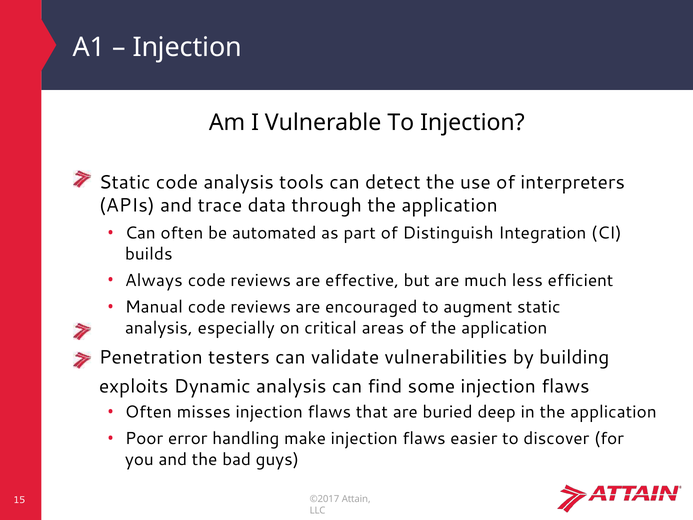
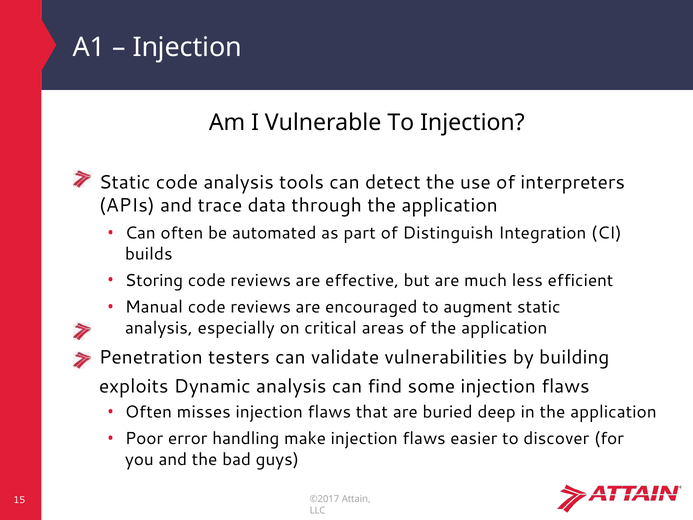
Always: Always -> Storing (154, 280)
